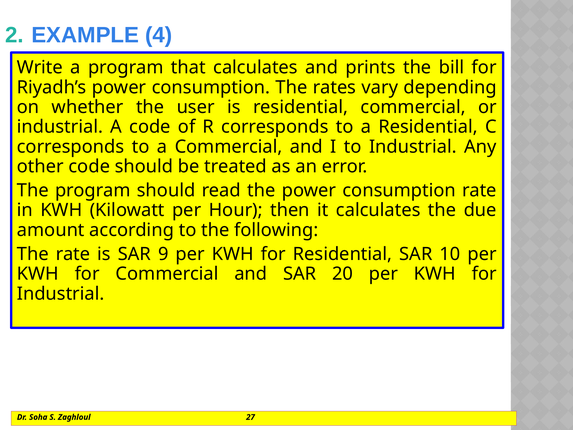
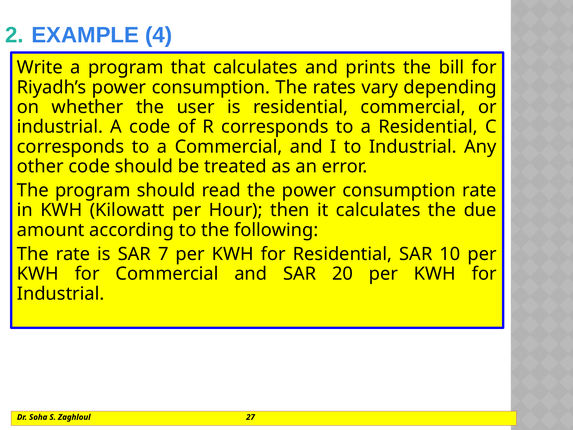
9: 9 -> 7 (163, 254)
